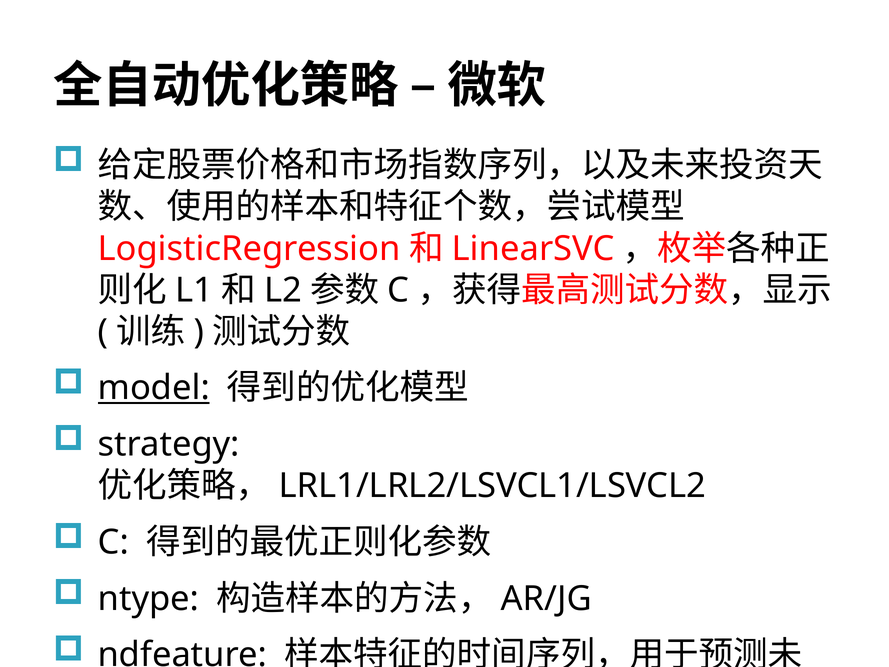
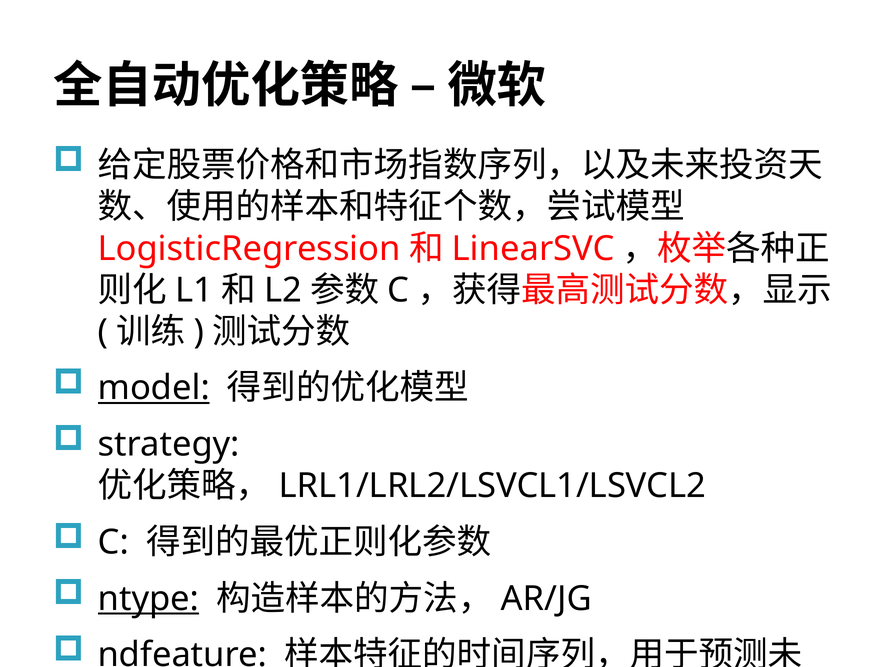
ntype underline: none -> present (148, 598)
